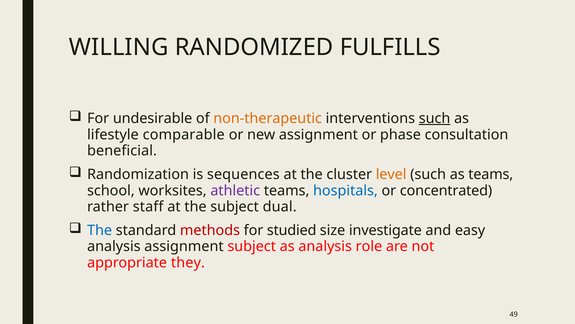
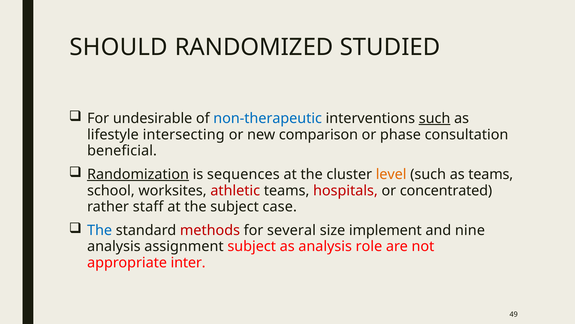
WILLING: WILLING -> SHOULD (119, 47)
FULFILLS: FULFILLS -> STUDIED (390, 47)
non-therapeutic colour: orange -> blue (268, 118)
comparable: comparable -> intersecting (184, 134)
new assignment: assignment -> comparison (318, 134)
Randomization underline: none -> present (138, 174)
athletic colour: purple -> red (235, 190)
hospitals colour: blue -> red (345, 190)
dual: dual -> case (280, 206)
studied: studied -> several (292, 230)
investigate: investigate -> implement (385, 230)
easy: easy -> nine (470, 230)
they: they -> inter (188, 262)
